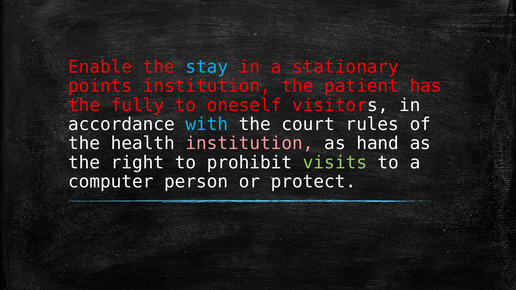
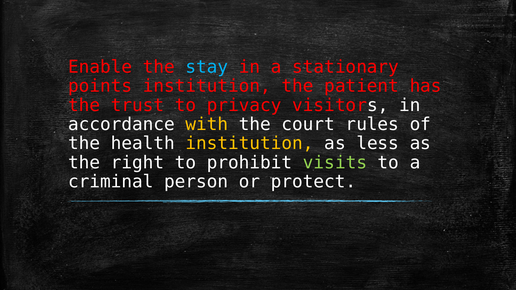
fully: fully -> trust (138, 105)
oneself: oneself -> privacy (244, 105)
with colour: light blue -> yellow (207, 124)
institution colour: pink -> yellow (250, 144)
hand: hand -> less (378, 144)
computer: computer -> criminal (111, 182)
